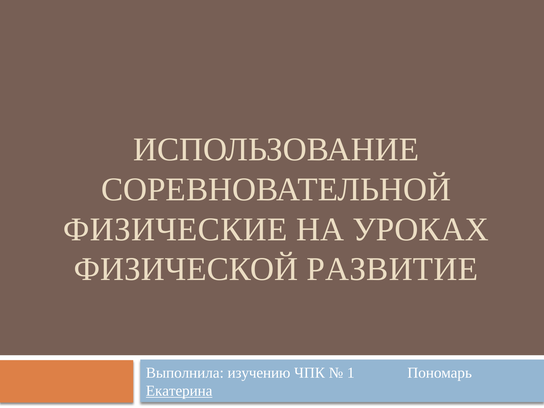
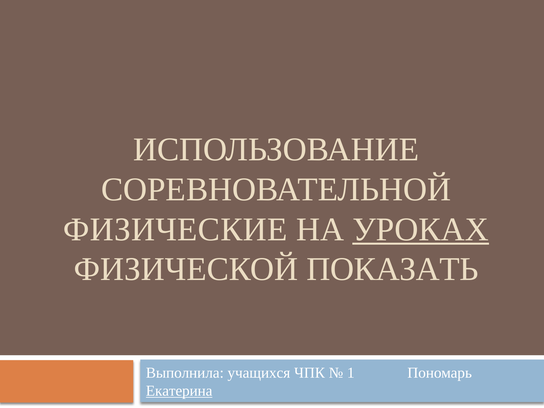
УРОКАХ underline: none -> present (421, 229)
РАЗВИТИЕ: РАЗВИТИЕ -> ПОКАЗАТЬ (392, 269)
изучению: изучению -> учащихся (259, 373)
